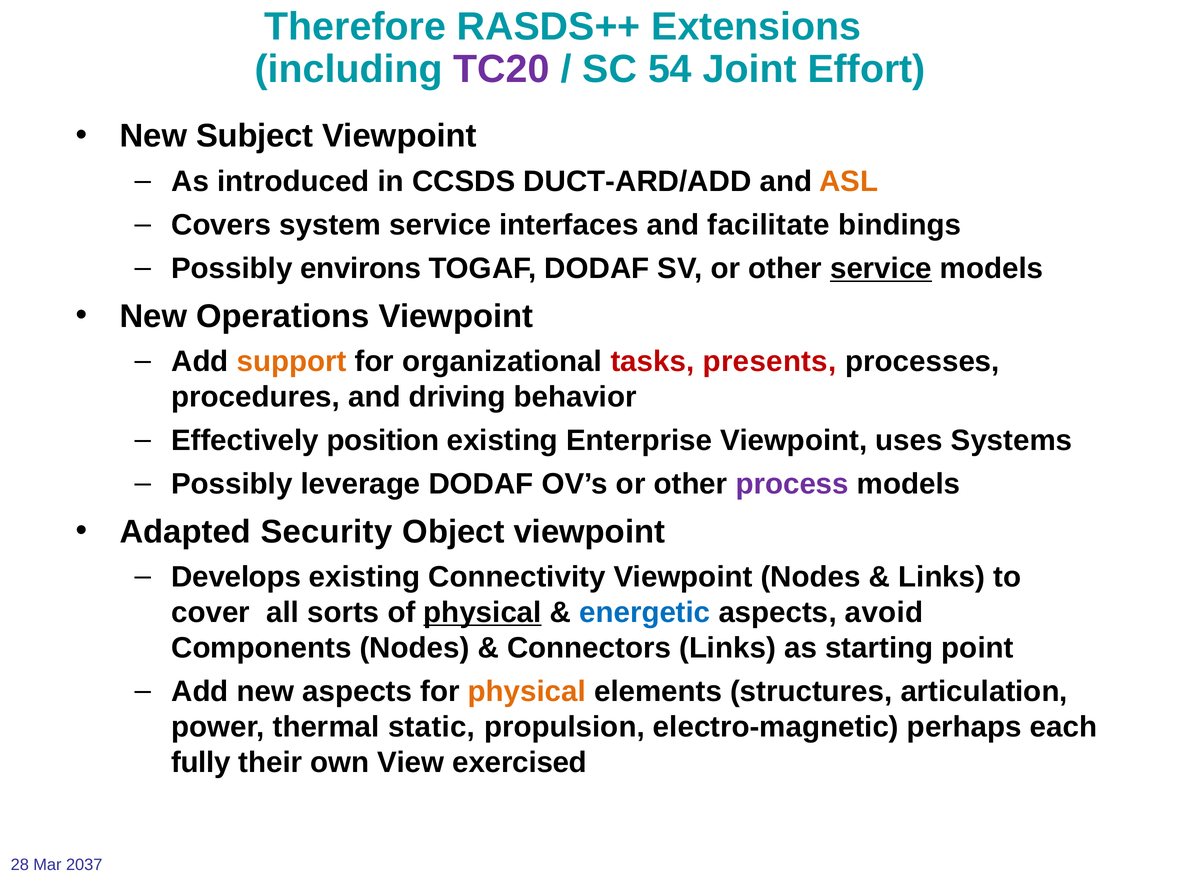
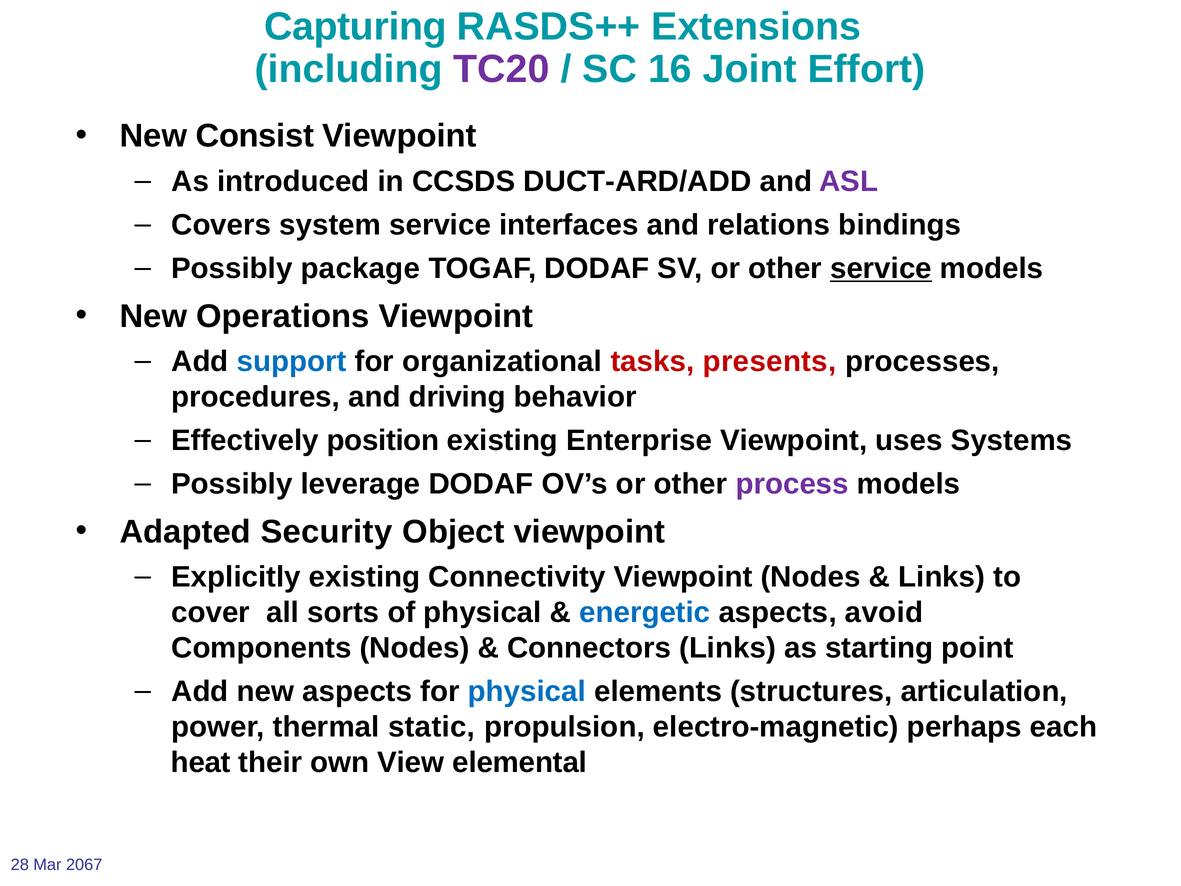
Therefore: Therefore -> Capturing (355, 27)
54: 54 -> 16 (670, 69)
Subject: Subject -> Consist (255, 136)
ASL colour: orange -> purple (849, 181)
facilitate: facilitate -> relations (769, 225)
environs: environs -> package (360, 269)
support colour: orange -> blue (292, 361)
Develops: Develops -> Explicitly (236, 577)
physical underline: present -> none (483, 612)
physical colour: orange -> blue (527, 691)
fully: fully -> heat (201, 762)
exercised: exercised -> elemental (520, 762)
2037: 2037 -> 2067 (84, 865)
